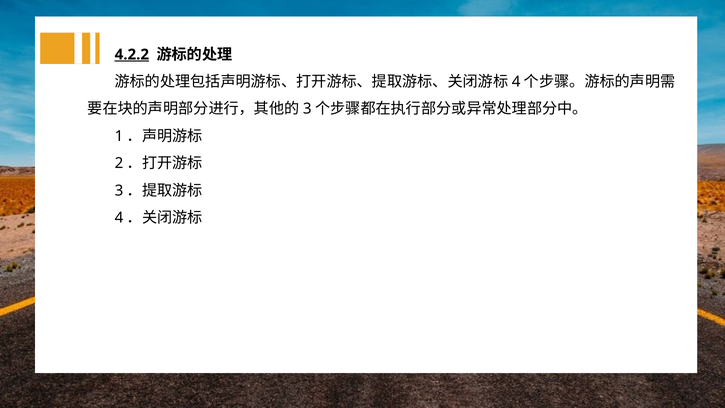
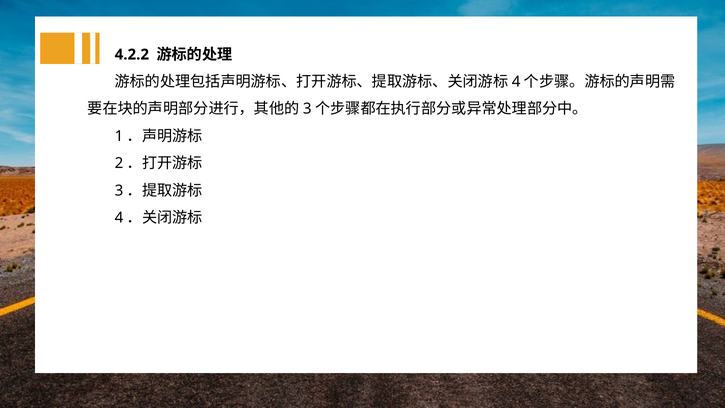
4.2.2 underline: present -> none (132, 55)
